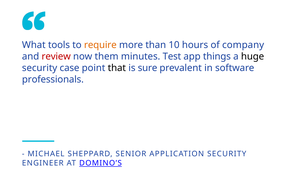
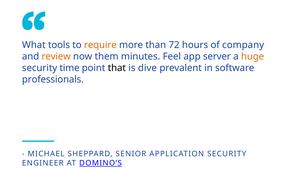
10: 10 -> 72 (174, 45)
review colour: red -> orange (56, 57)
Test: Test -> Feel (172, 57)
things: things -> server (217, 57)
huge colour: black -> orange (253, 57)
case: case -> time (70, 68)
sure: sure -> dive (147, 68)
